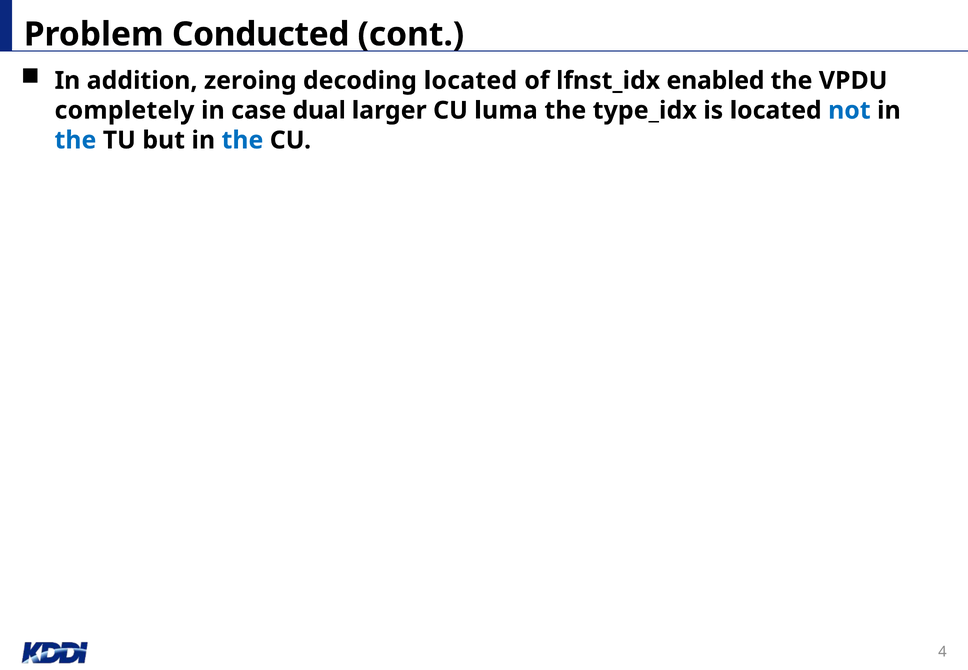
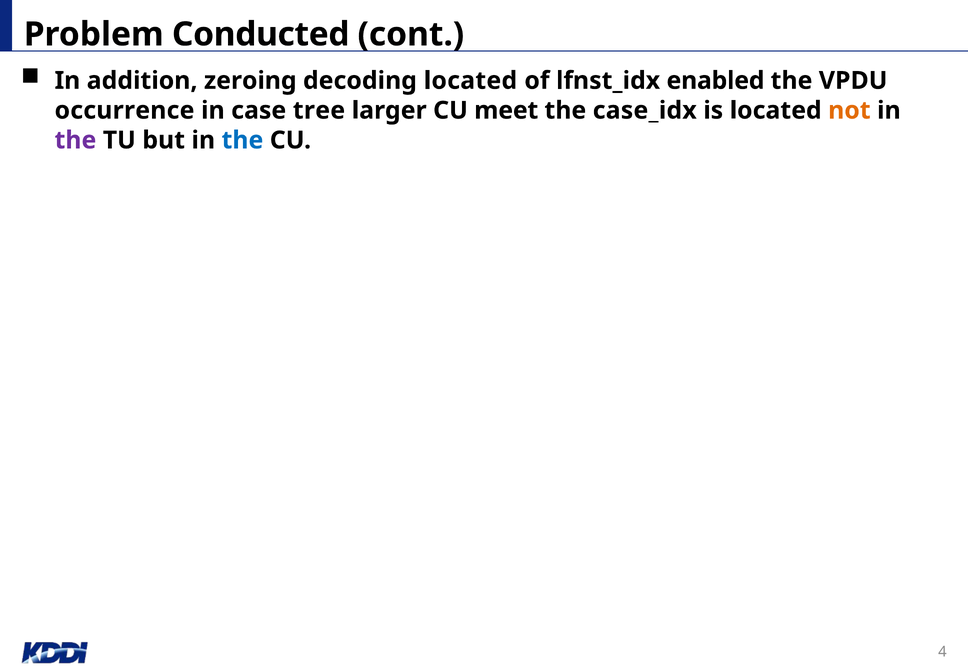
completely: completely -> occurrence (124, 110)
dual: dual -> tree (319, 110)
luma: luma -> meet (506, 110)
type_idx: type_idx -> case_idx (645, 110)
not colour: blue -> orange (849, 110)
the colour: blue -> purple (75, 140)
